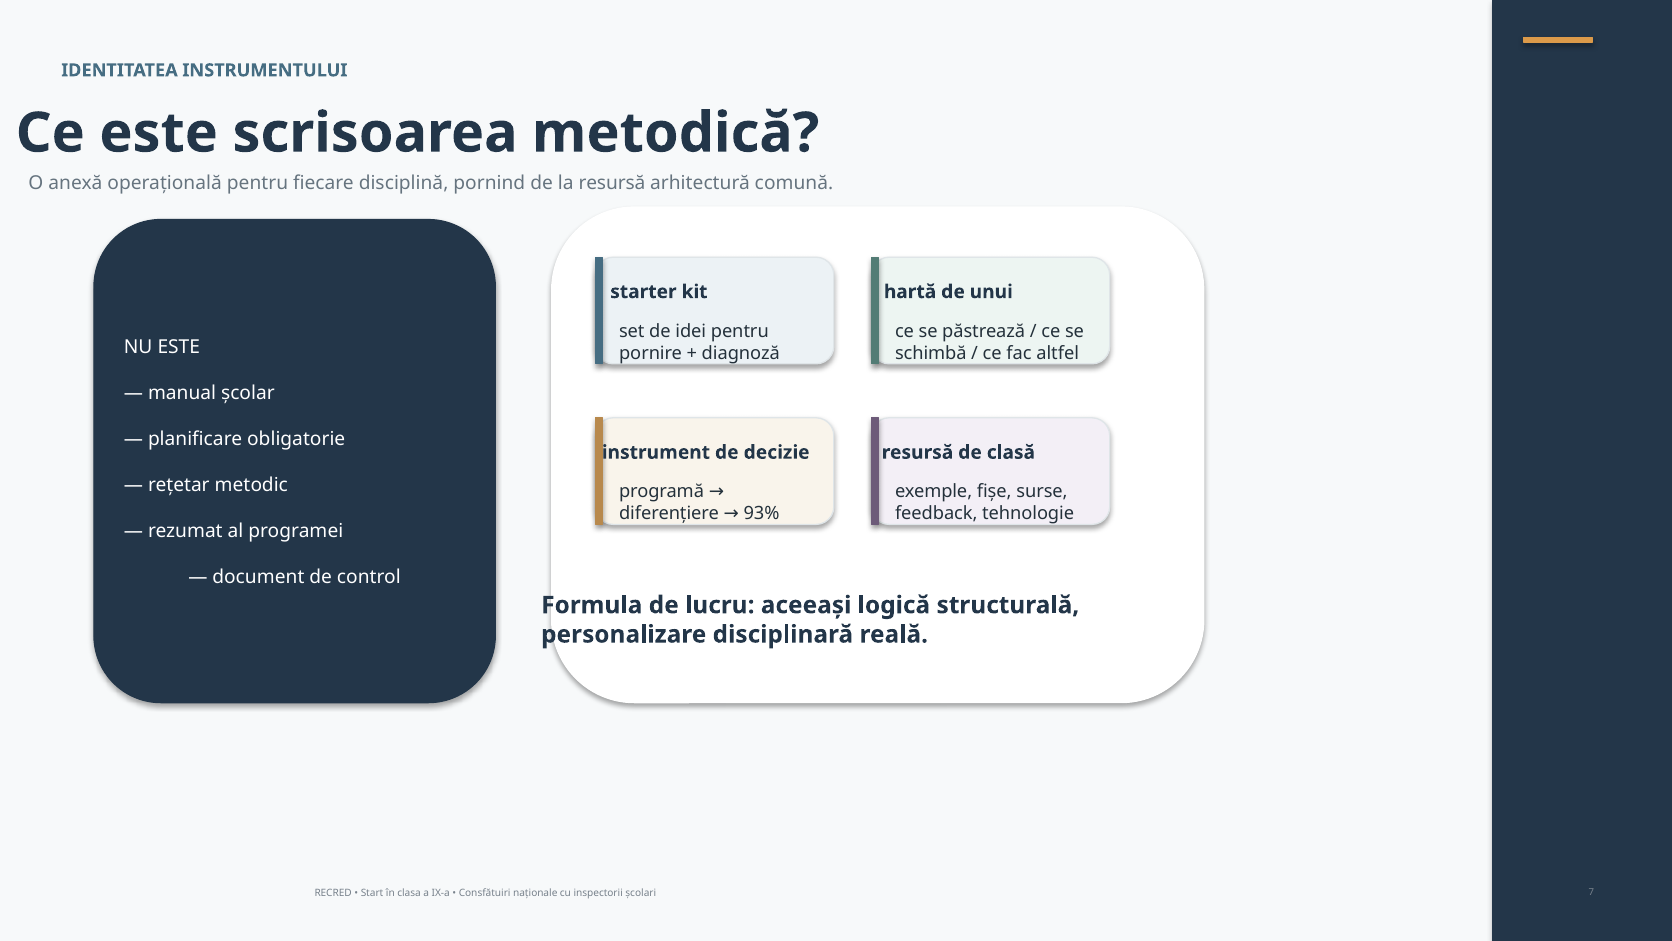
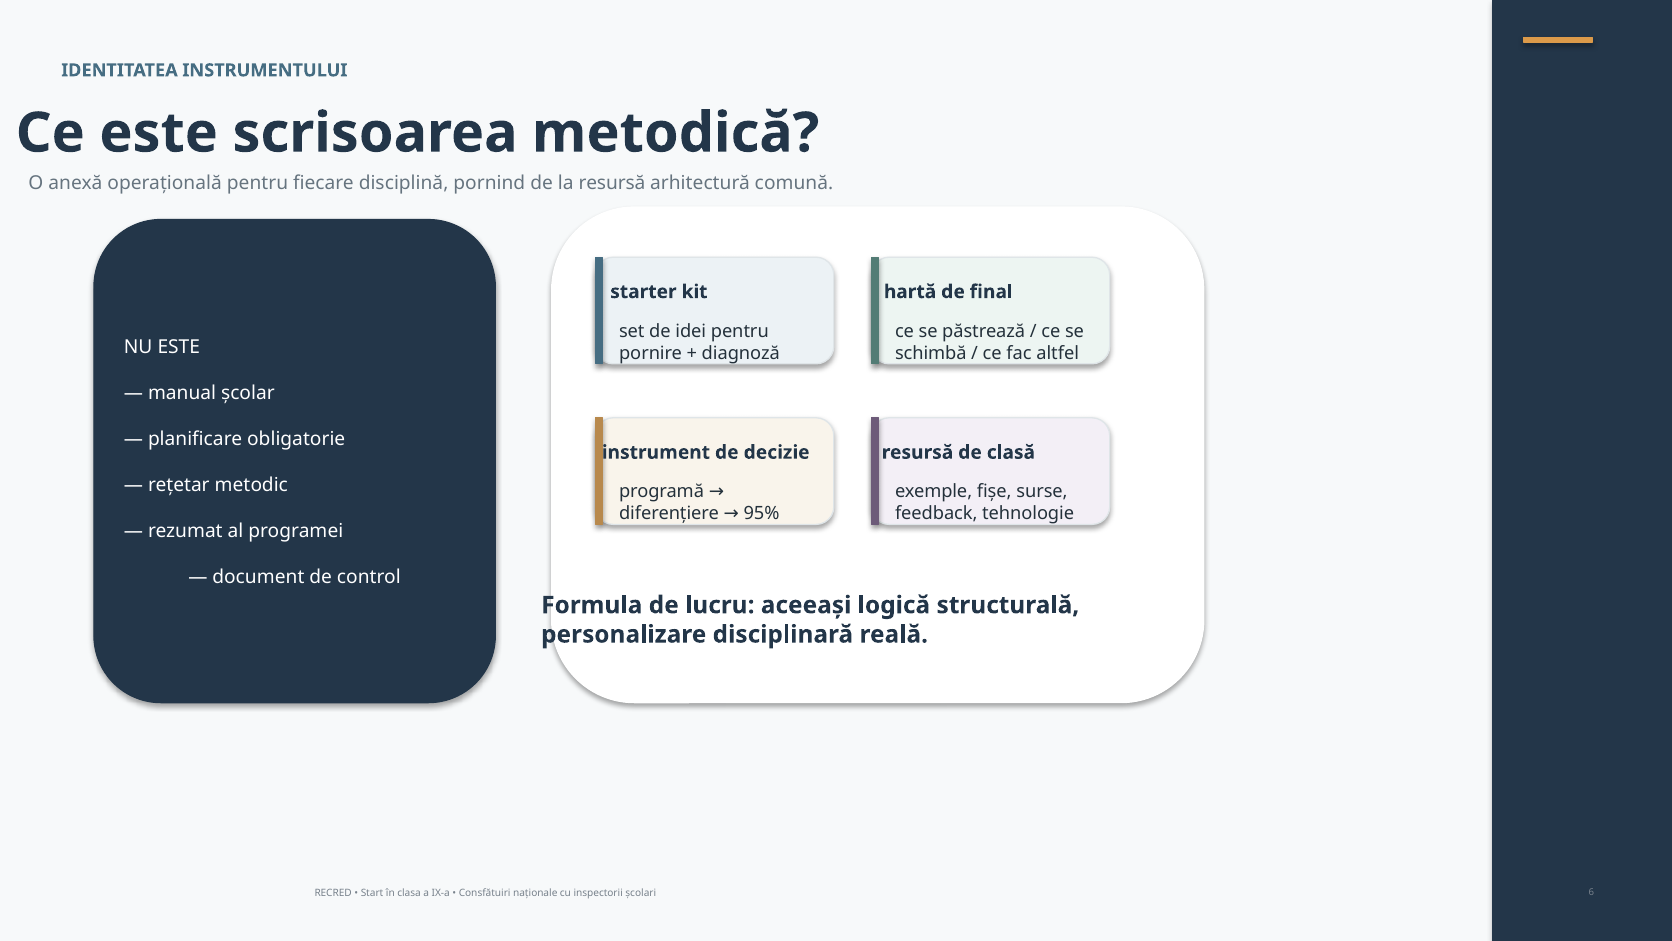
unui: unui -> final (991, 292)
93%: 93% -> 95% (762, 514)
7: 7 -> 6 (1591, 892)
